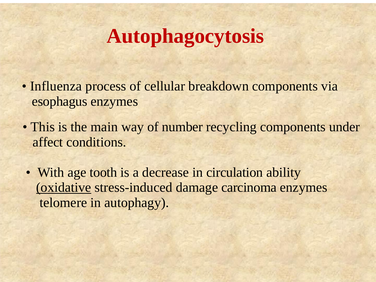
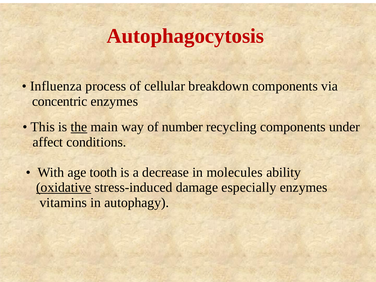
esophagus: esophagus -> concentric (60, 101)
the underline: none -> present (79, 127)
circulation: circulation -> molecules (235, 172)
carcinoma: carcinoma -> especially (249, 188)
telomere: telomere -> vitamins (63, 203)
